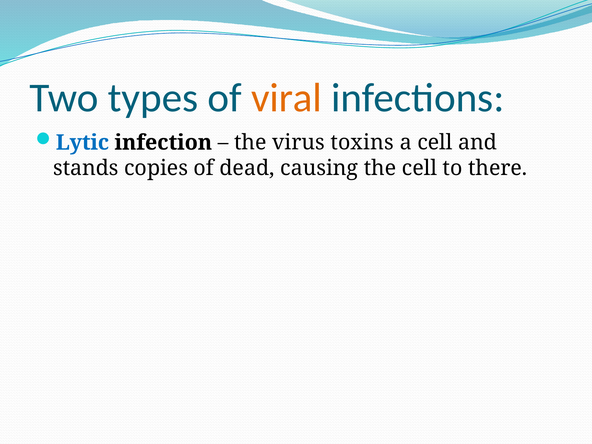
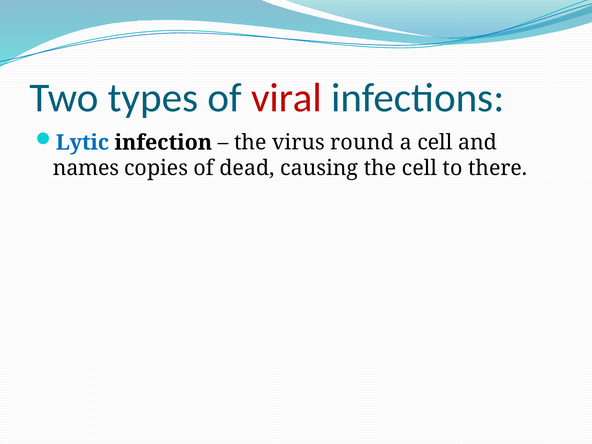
viral colour: orange -> red (287, 98)
toxins: toxins -> round (362, 143)
stands: stands -> names (86, 168)
